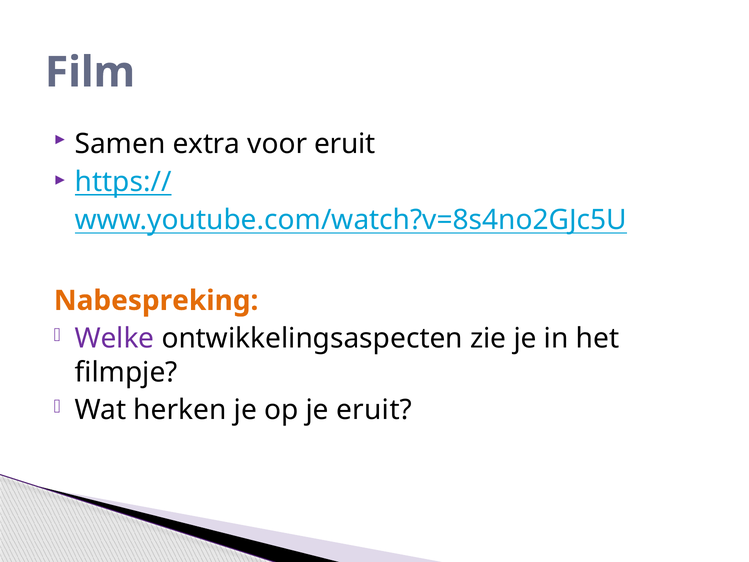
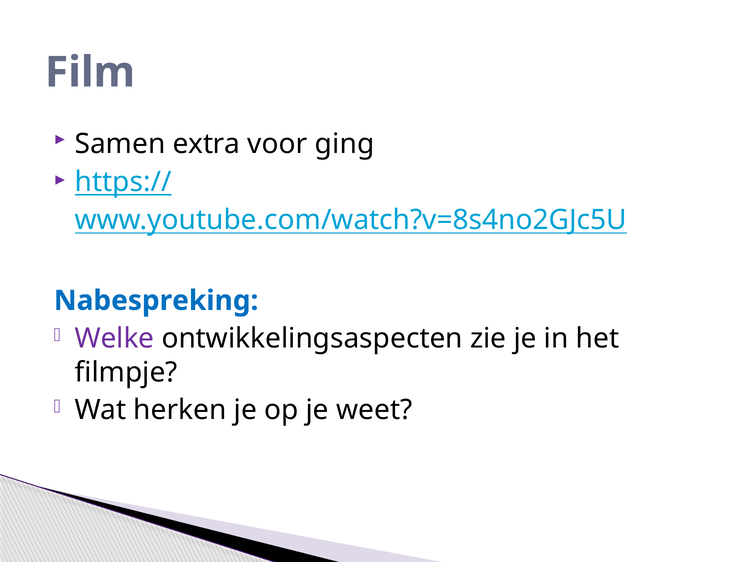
voor eruit: eruit -> ging (345, 144)
Nabespreking colour: orange -> blue (156, 300)
je eruit: eruit -> weet (374, 410)
